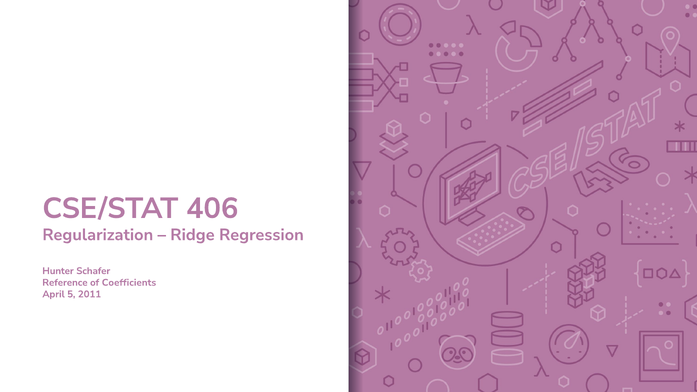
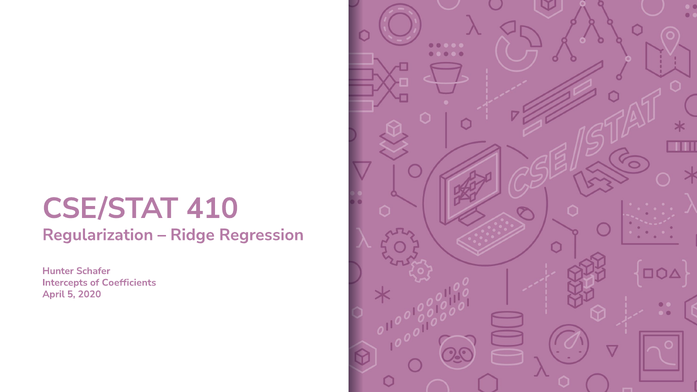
406: 406 -> 410 (212, 208)
Reference: Reference -> Intercepts (65, 283)
2011: 2011 -> 2020 (90, 294)
